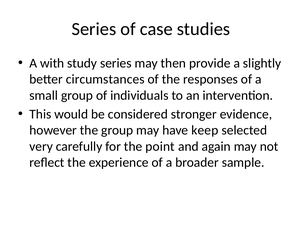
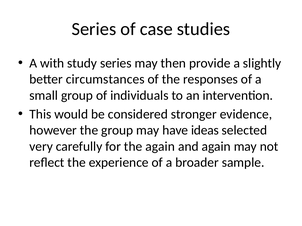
keep: keep -> ideas (205, 131)
the point: point -> again (160, 147)
